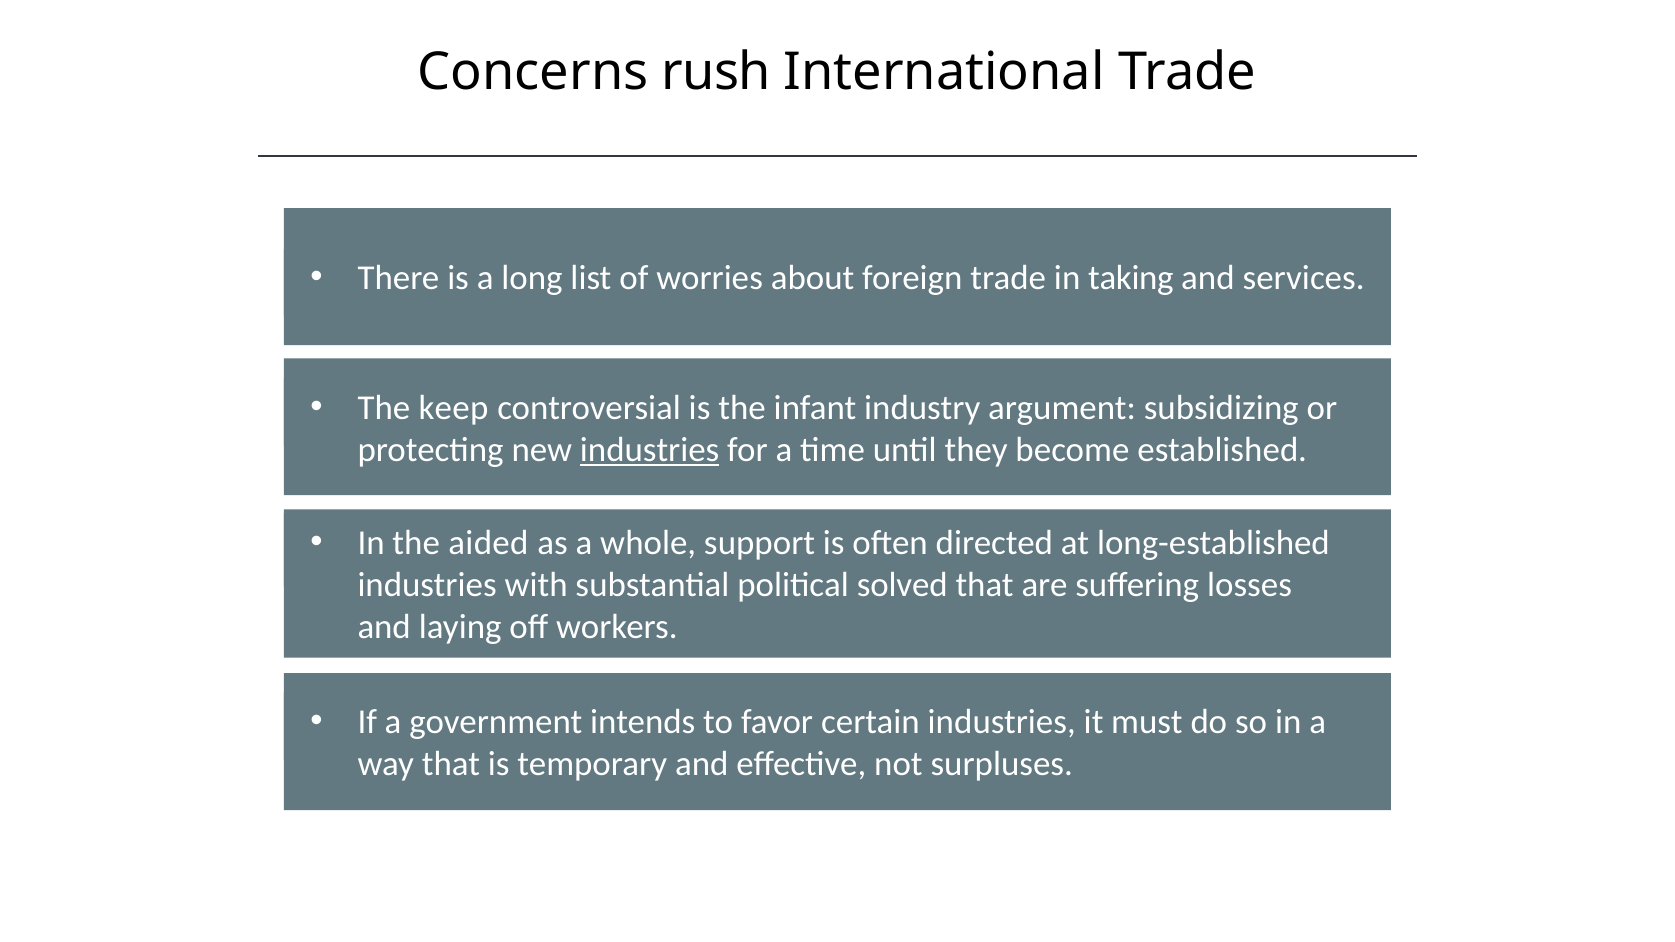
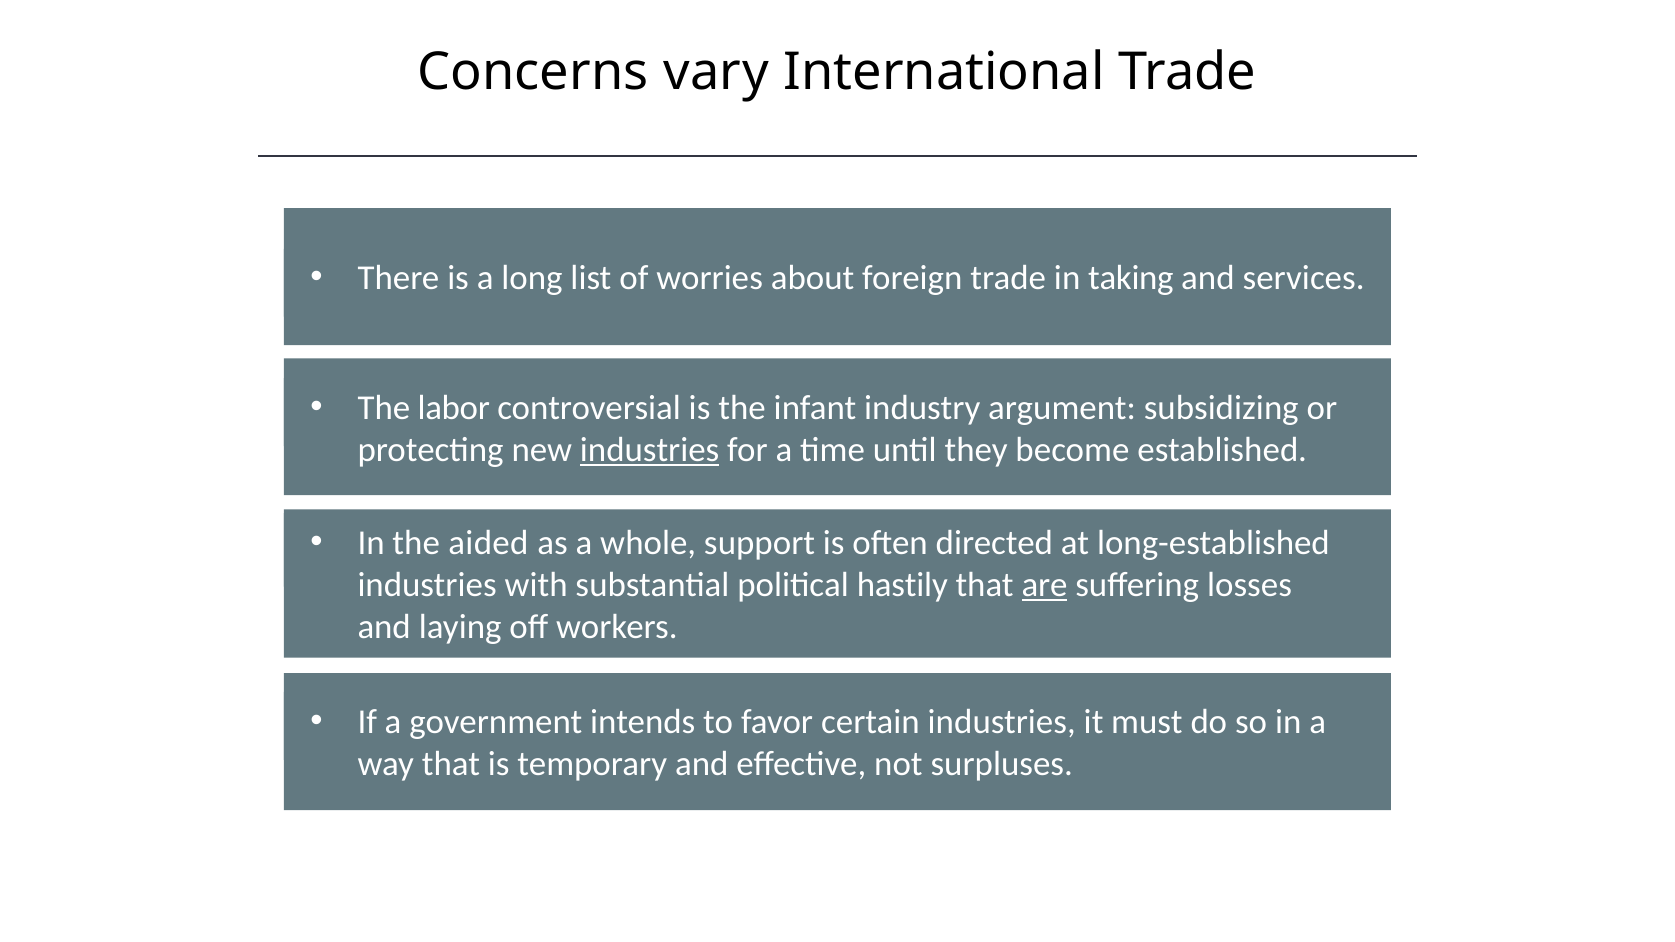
rush: rush -> vary (716, 72)
keep: keep -> labor (454, 408)
solved: solved -> hastily (902, 585)
are underline: none -> present (1045, 585)
